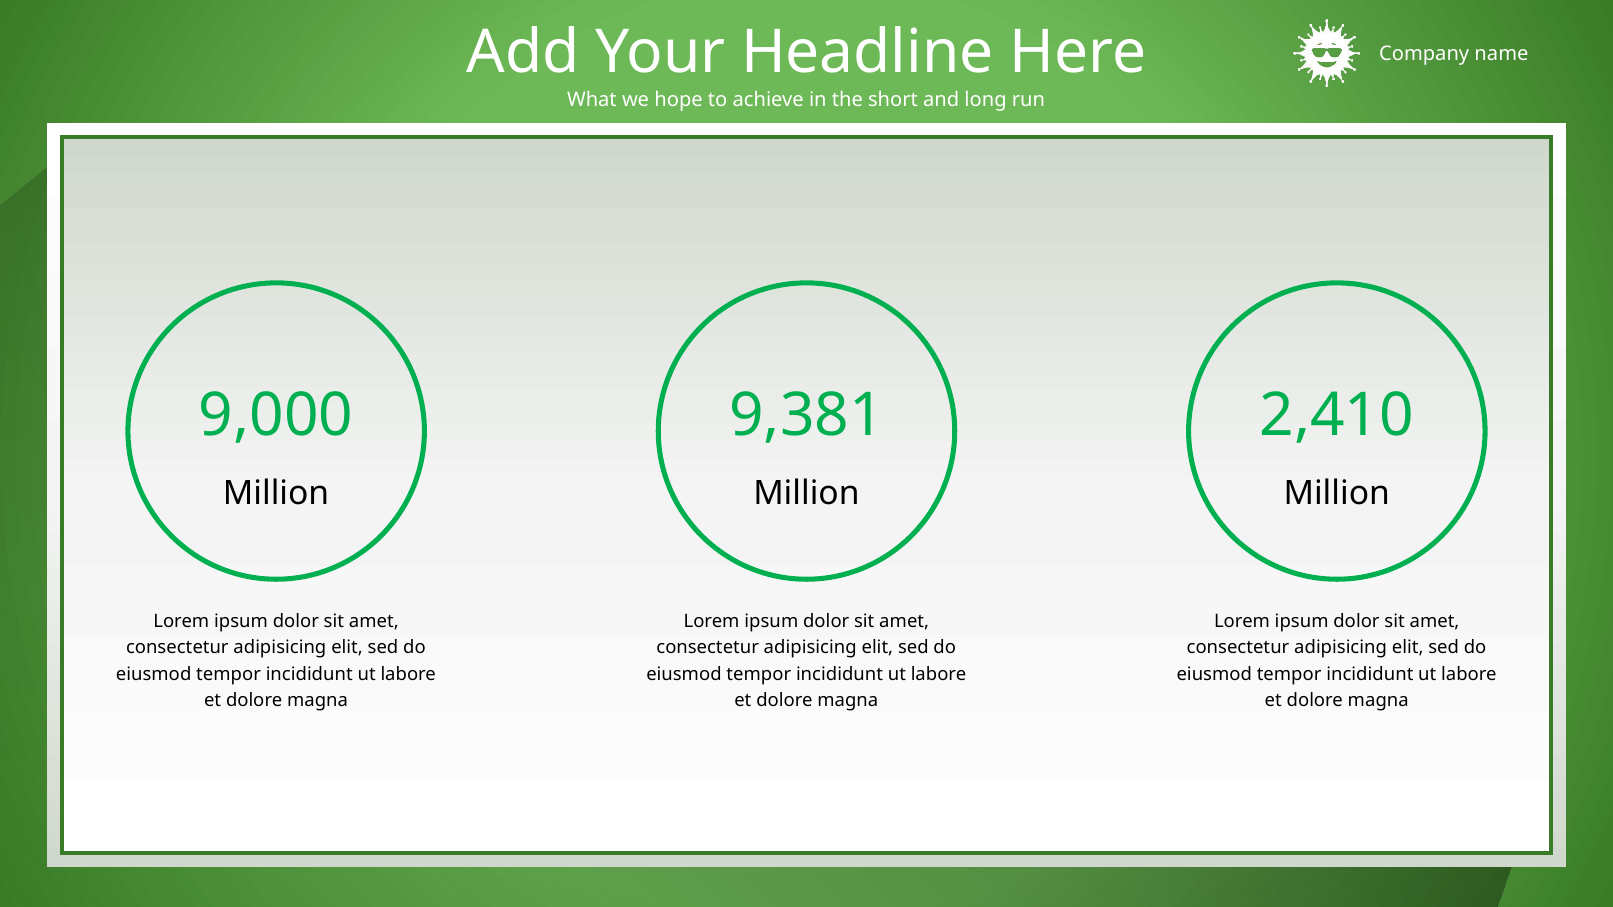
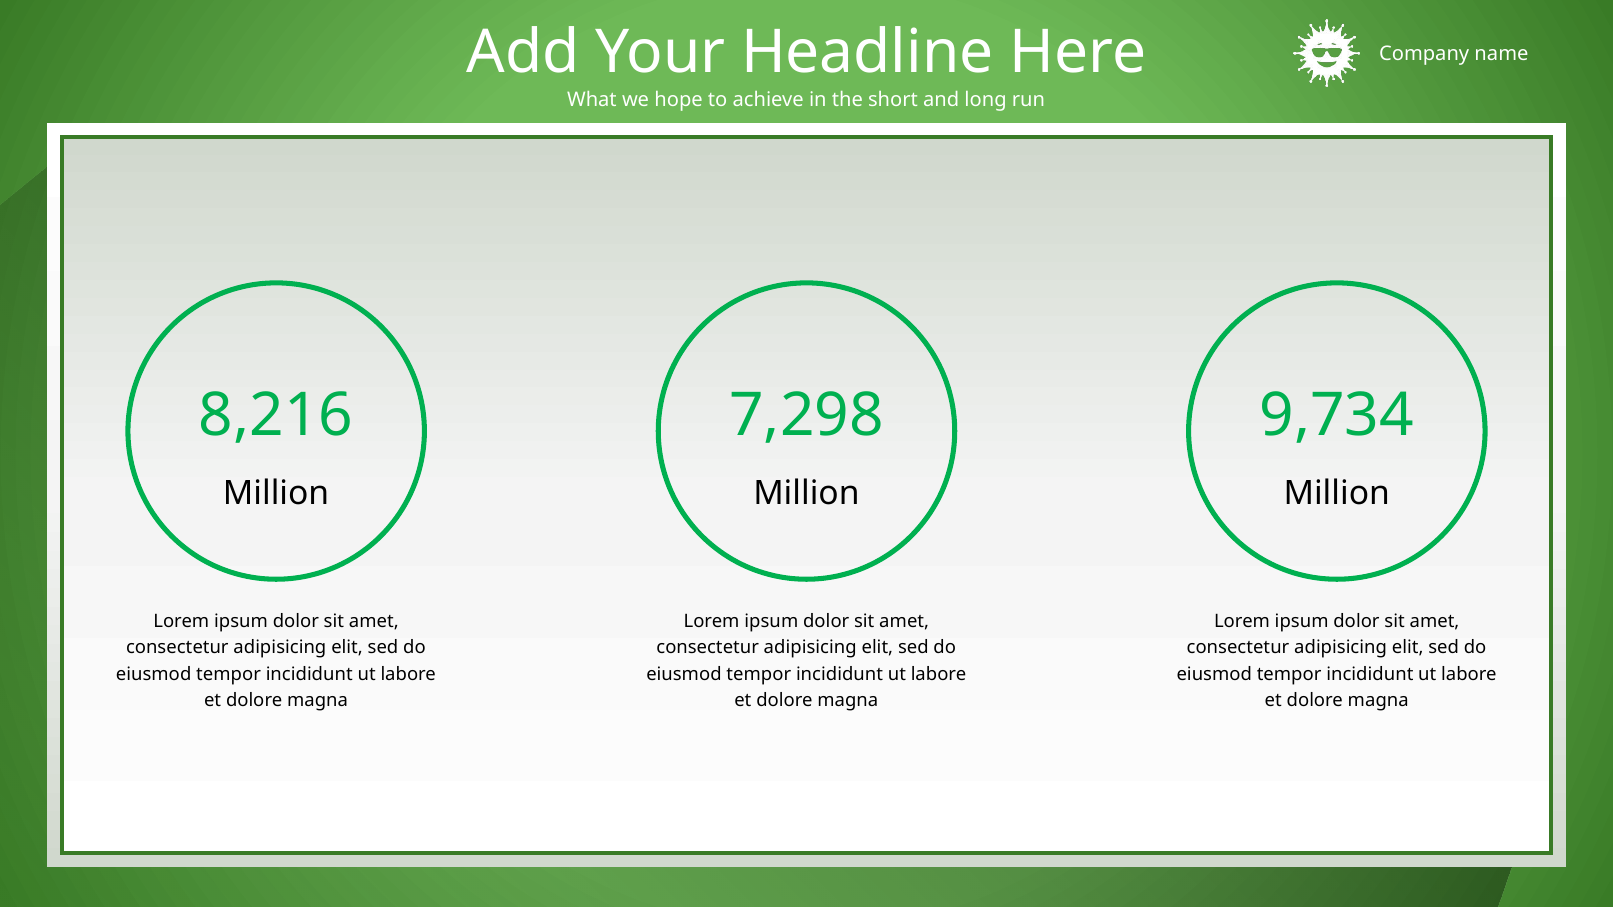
9,000: 9,000 -> 8,216 (276, 415)
9,381: 9,381 -> 7,298 (807, 415)
2,410: 2,410 -> 9,734 (1337, 415)
